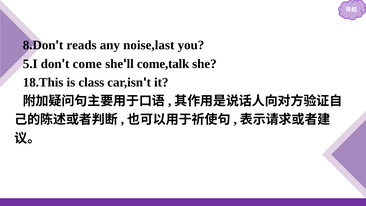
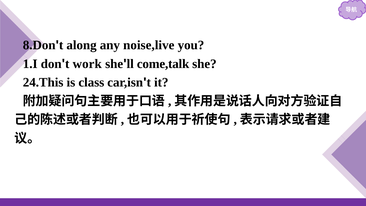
reads: reads -> along (82, 45)
noise,last: noise,last -> noise,live (149, 45)
5.I: 5.I -> 1.I (30, 64)
come: come -> work (87, 64)
18.This: 18.This -> 24.This (43, 82)
